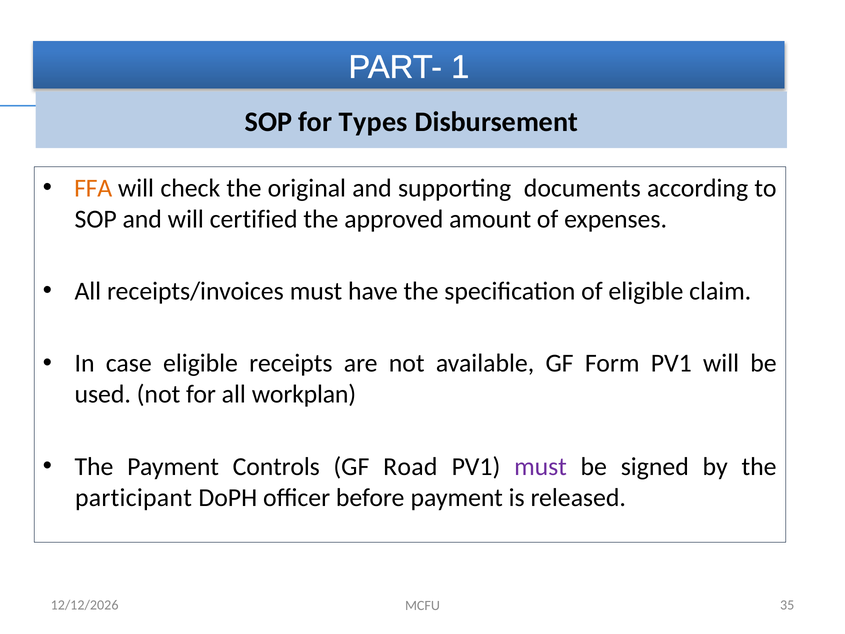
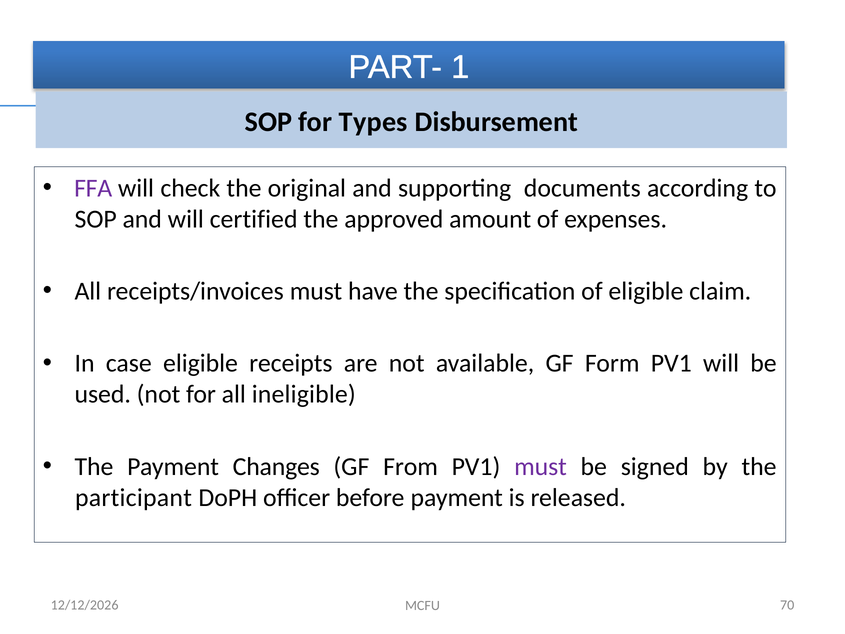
FFA colour: orange -> purple (93, 188)
workplan: workplan -> ineligible (304, 394)
Controls: Controls -> Changes (276, 466)
Road: Road -> From (411, 466)
35: 35 -> 70 (787, 605)
